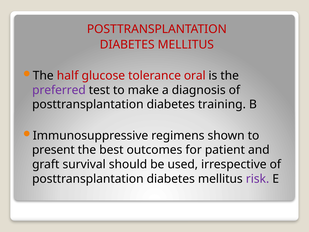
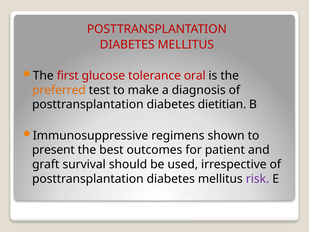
half: half -> first (68, 76)
preferred colour: purple -> orange (59, 90)
training: training -> dietitian (222, 104)
